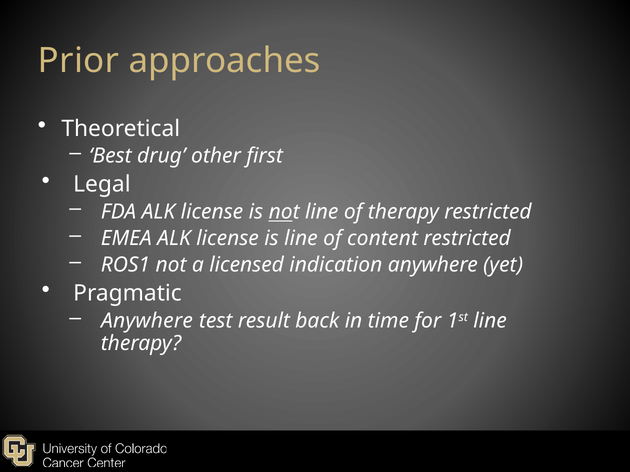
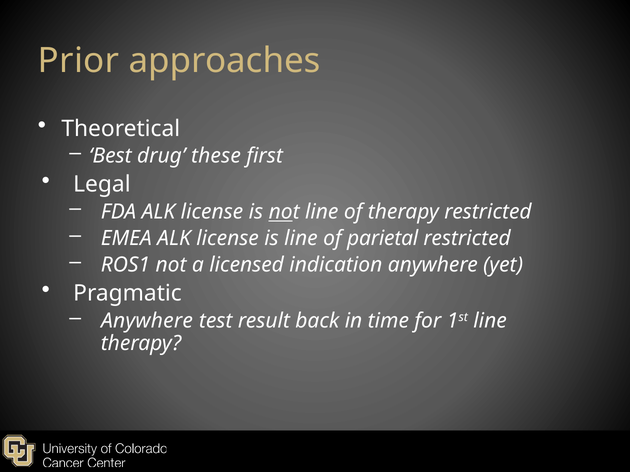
other: other -> these (216, 156)
content: content -> parietal (383, 239)
